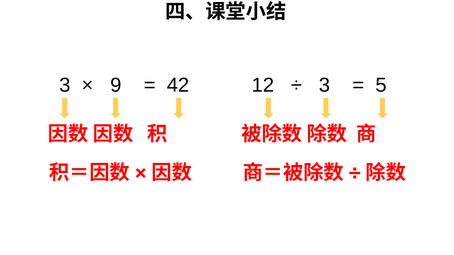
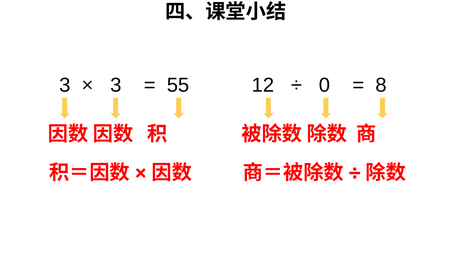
9: 9 -> 3 (116, 85)
42: 42 -> 55 (178, 85)
3: 3 -> 0 (324, 85)
5: 5 -> 8 (381, 85)
